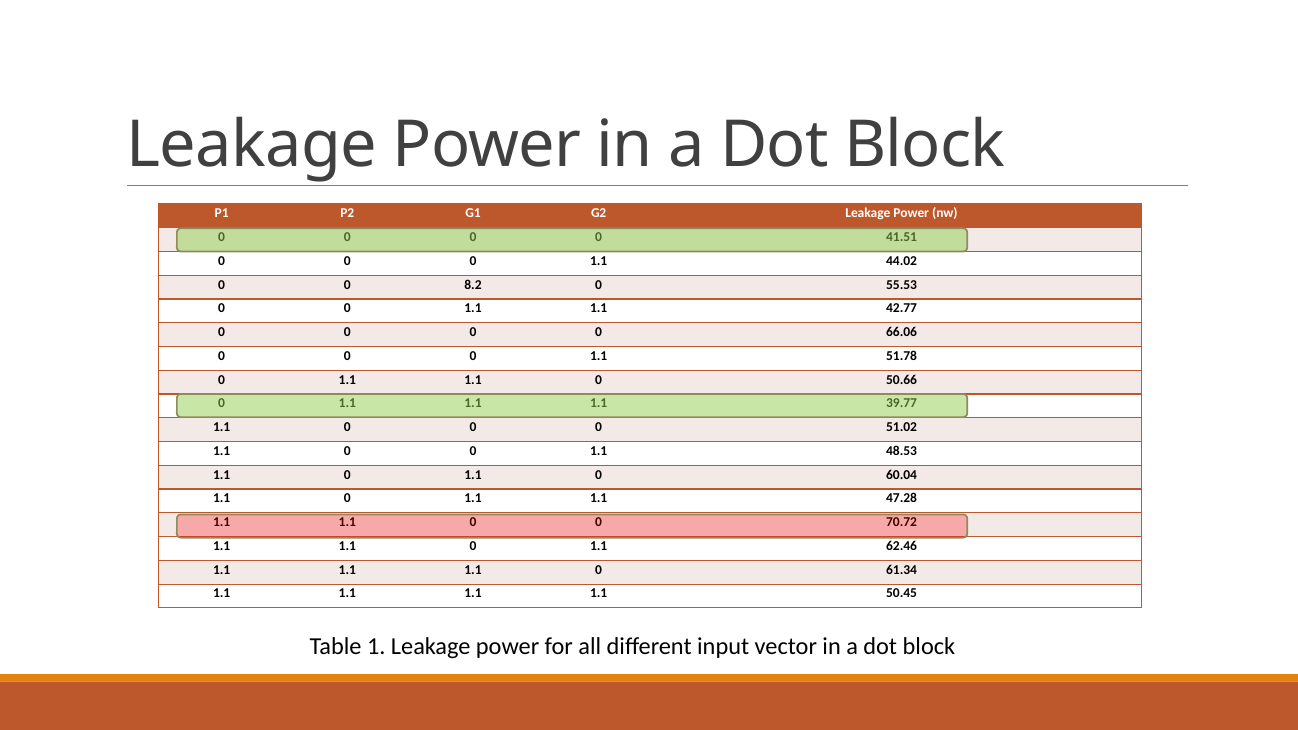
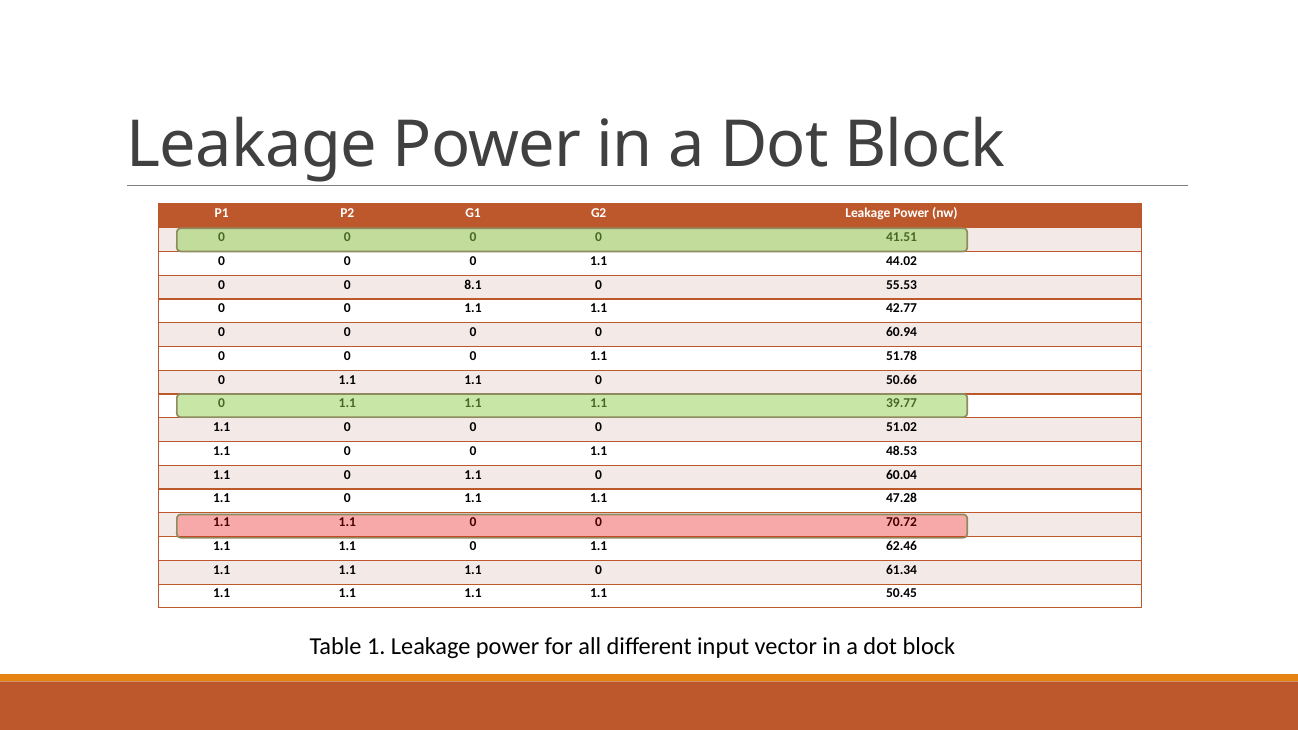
8.2: 8.2 -> 8.1 (473, 285)
66.06: 66.06 -> 60.94 (902, 332)
